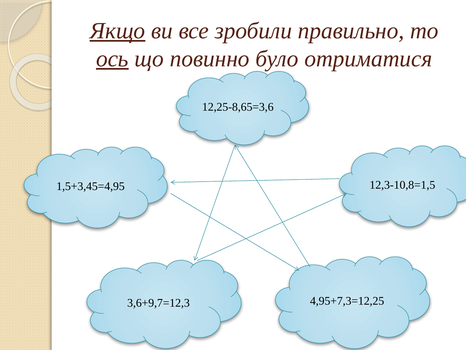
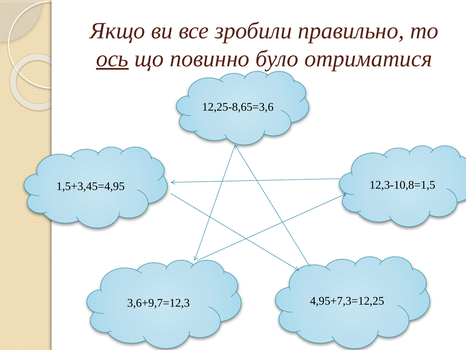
Якщо underline: present -> none (117, 31)
